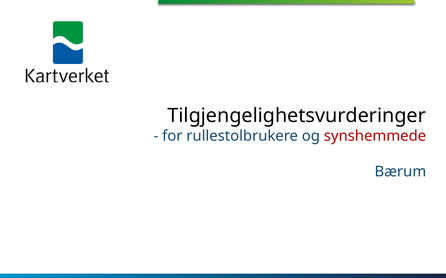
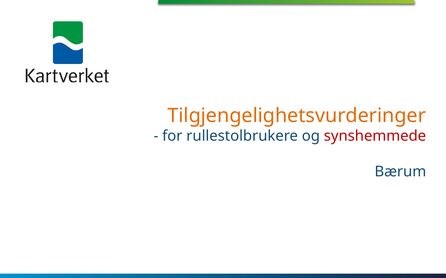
Tilgjengelighetsvurderinger colour: black -> orange (297, 116)
